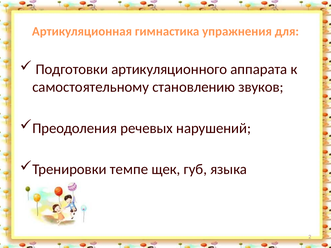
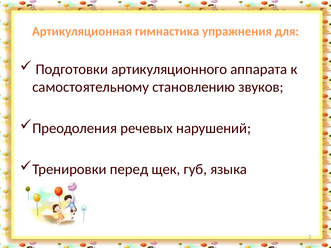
темпе: темпе -> перед (129, 170)
